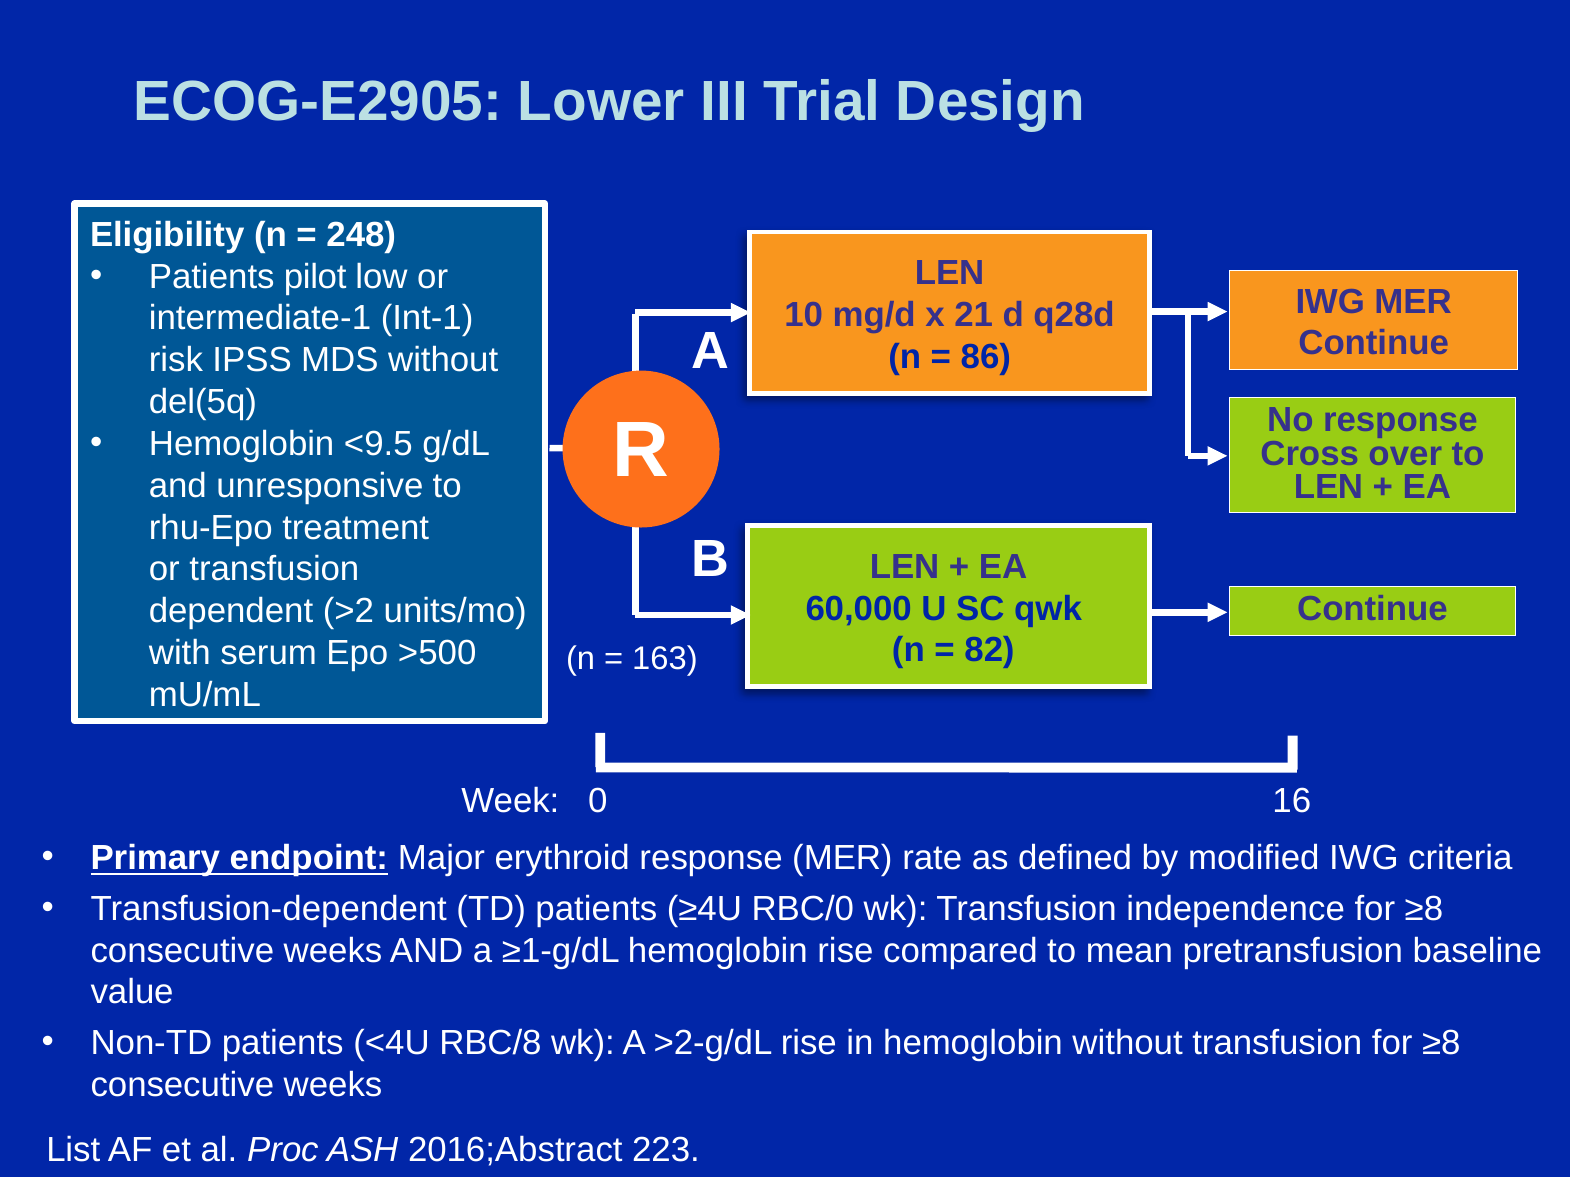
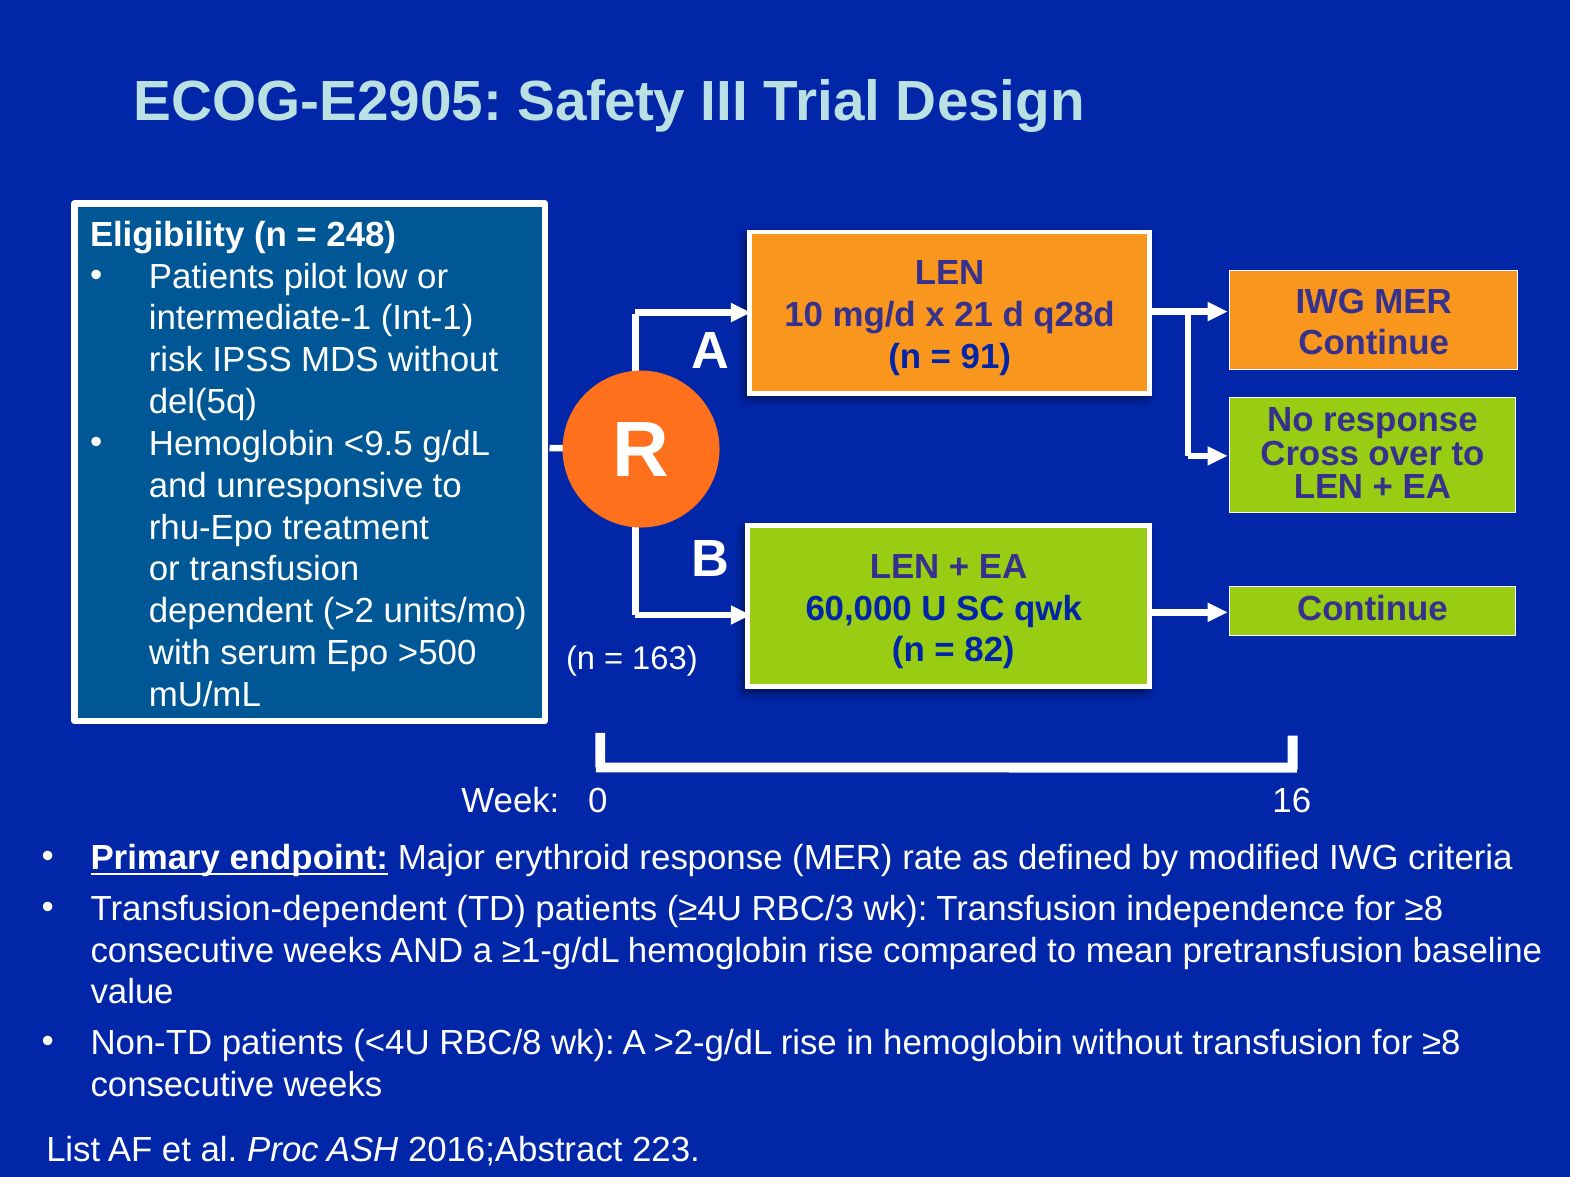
Lower: Lower -> Safety (602, 102)
86: 86 -> 91 (986, 357)
RBC/0: RBC/0 -> RBC/3 (803, 909)
